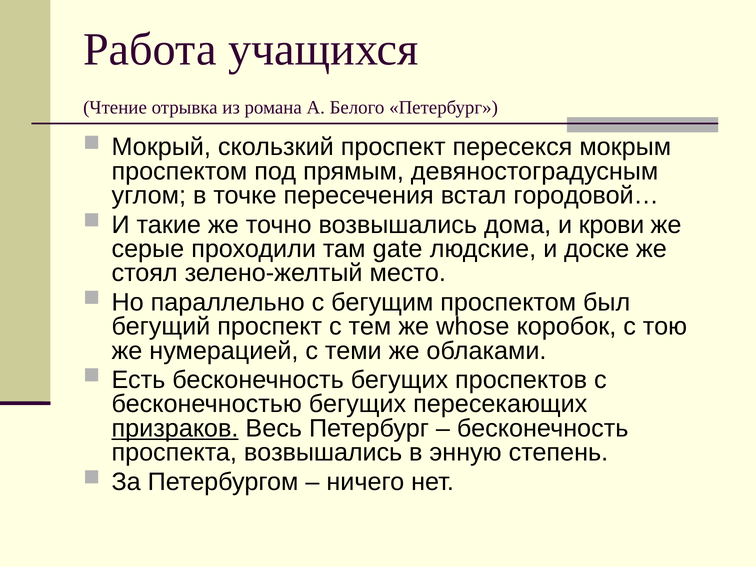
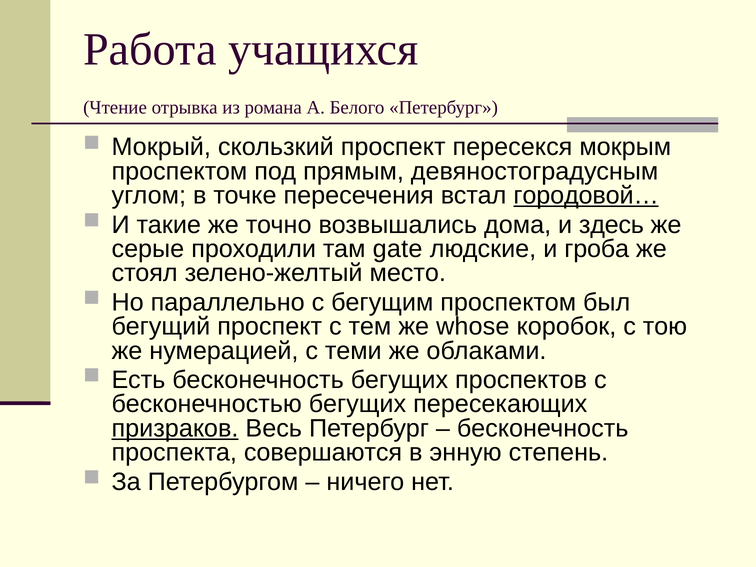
городовой… underline: none -> present (586, 196)
крови: крови -> здесь (611, 225)
доске: доске -> гроба (597, 249)
проспекта возвышались: возвышались -> совершаются (323, 453)
